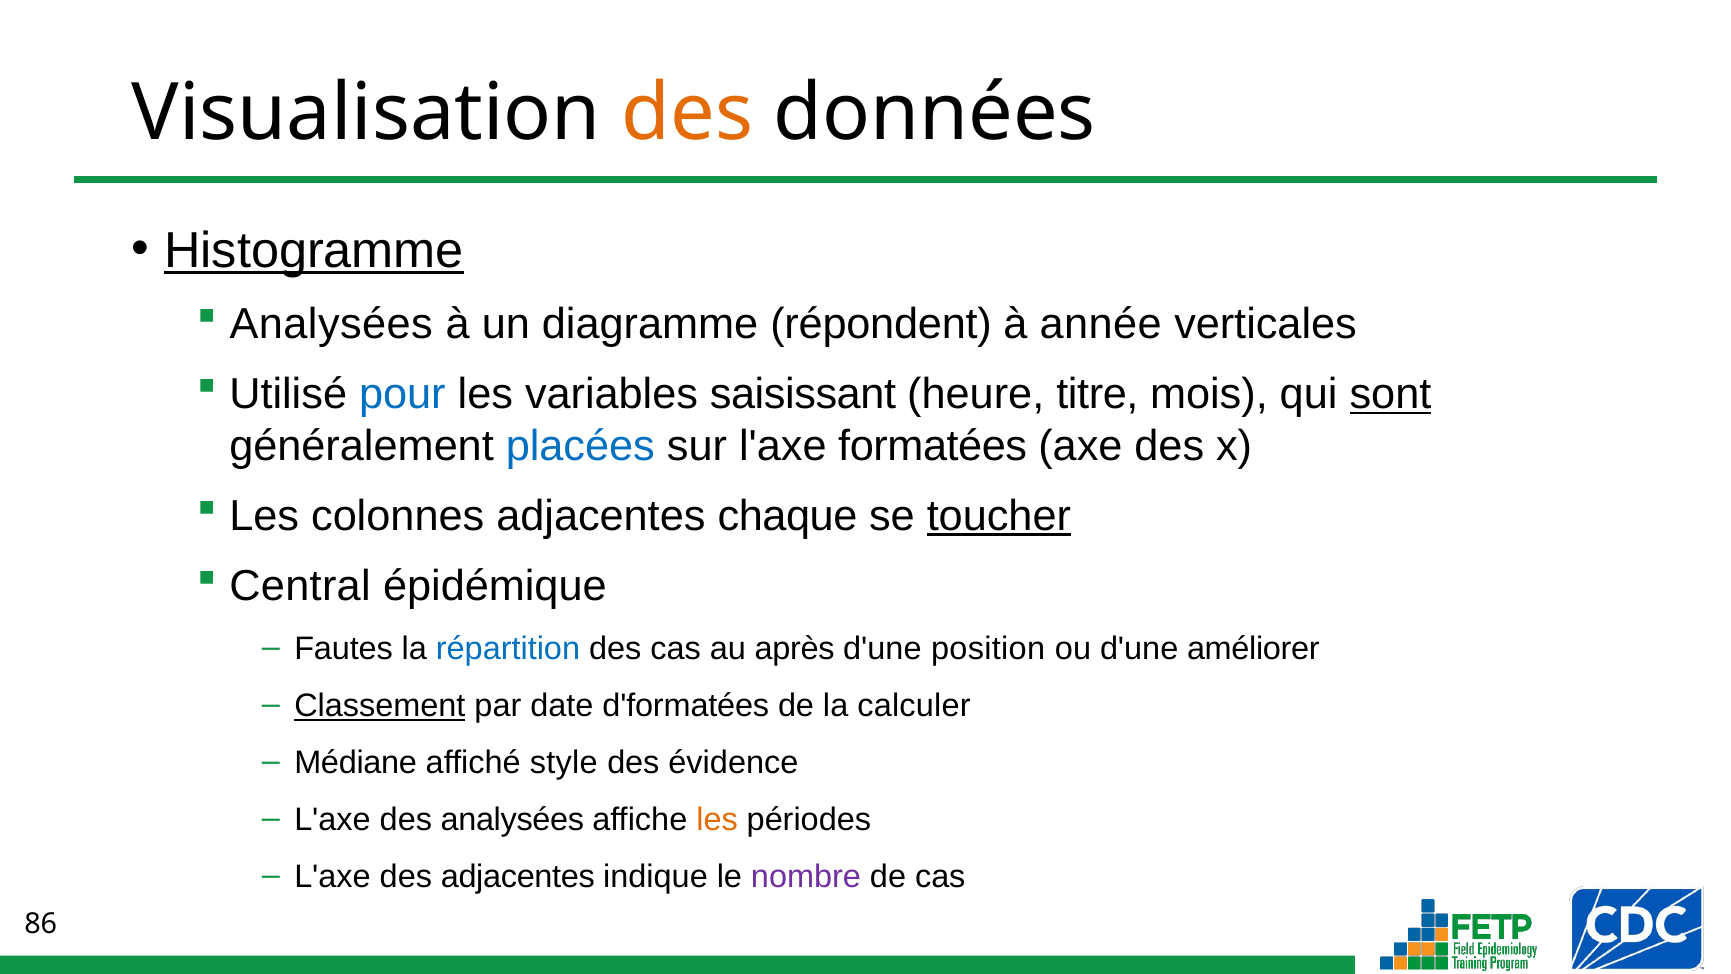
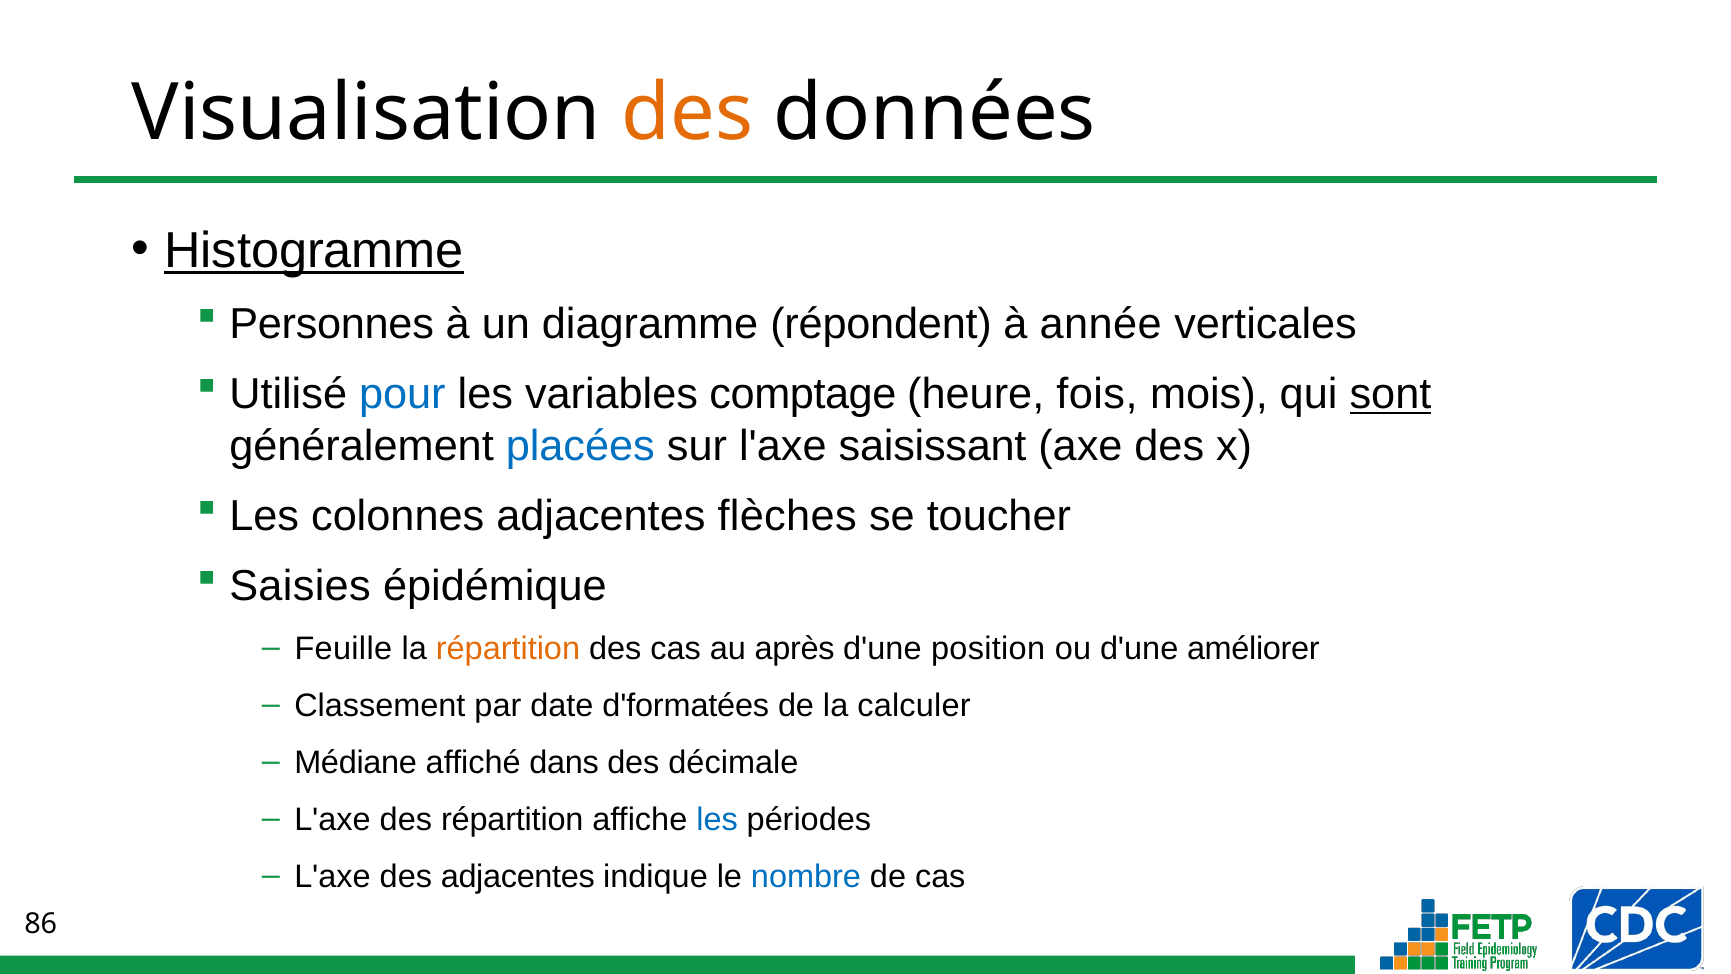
Analysées: Analysées -> Personnes (332, 324)
saisissant: saisissant -> comptage (803, 394)
titre: titre -> fois (1097, 394)
formatées: formatées -> saisissant (933, 446)
chaque: chaque -> flèches (787, 516)
toucher underline: present -> none (999, 516)
Central: Central -> Saisies (300, 586)
Fautes: Fautes -> Feuille (343, 649)
répartition colour: blue -> orange (508, 649)
Classement underline: present -> none (380, 706)
style: style -> dans (564, 763)
évidence: évidence -> décimale (733, 763)
des analysées: analysées -> répartition (512, 820)
les colour: orange -> blue (717, 820)
nombre colour: purple -> blue (806, 877)
